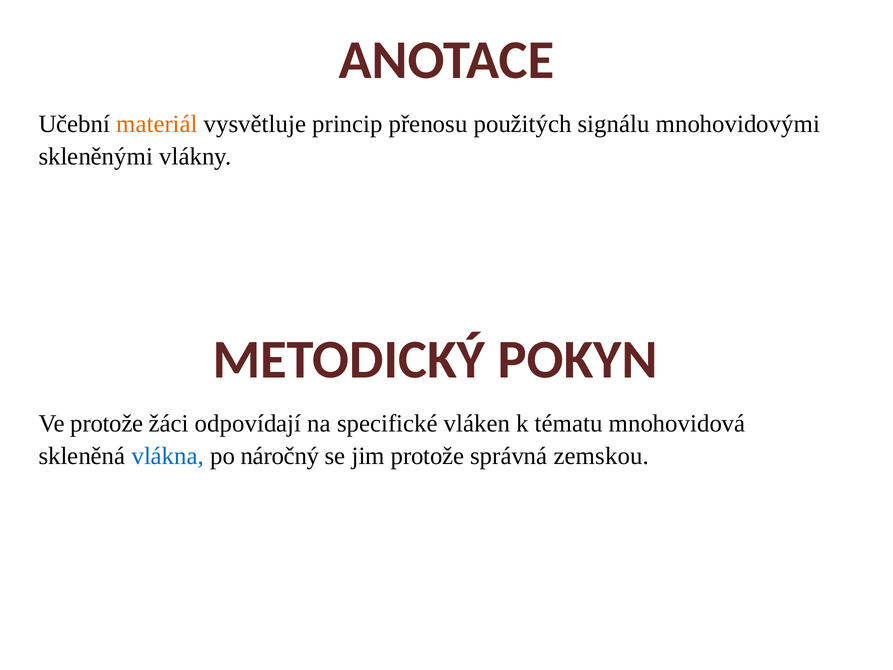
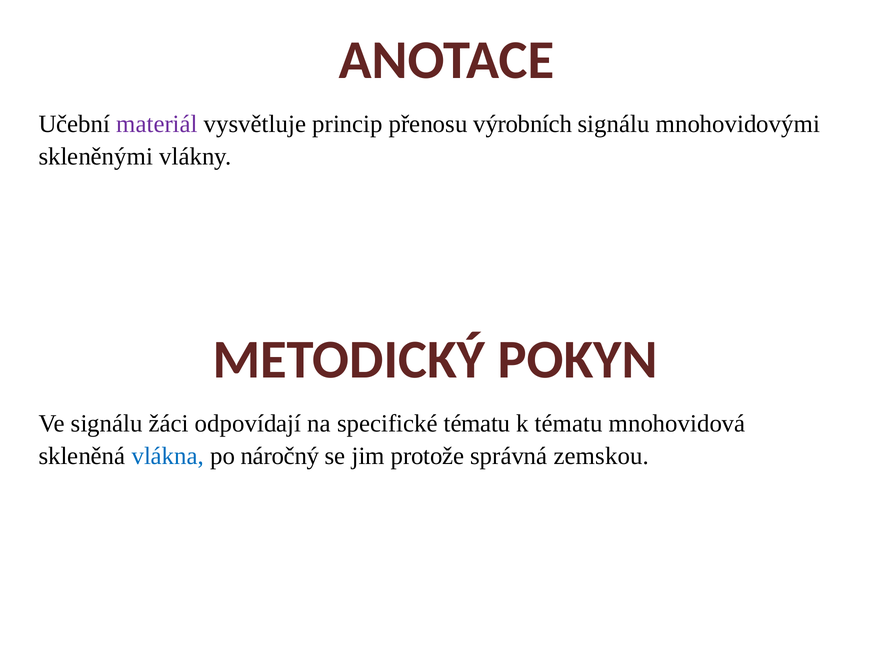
materiál colour: orange -> purple (157, 124)
použitých: použitých -> výrobních (523, 124)
Ve protože: protože -> signálu (107, 423)
specifické vláken: vláken -> tématu (477, 423)
